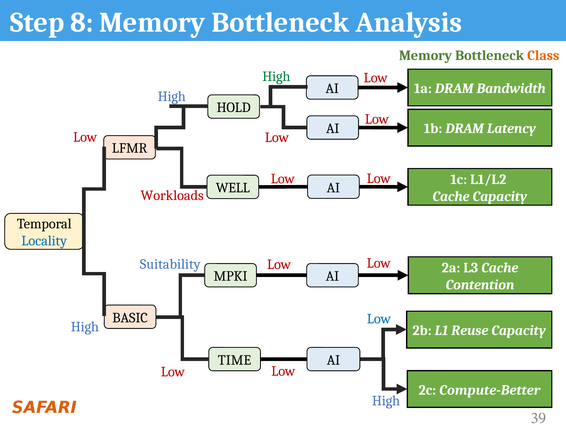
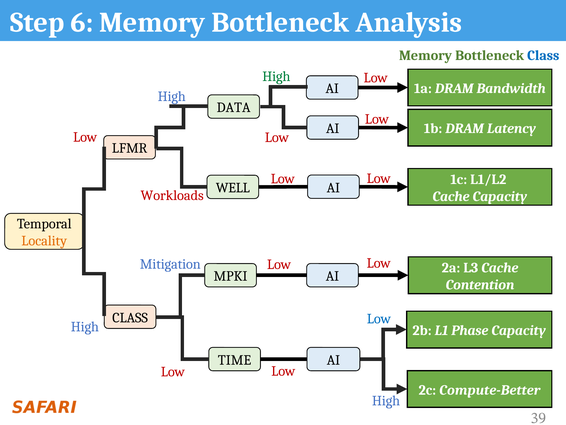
8: 8 -> 6 (82, 22)
Class colour: orange -> blue (543, 55)
HOLD: HOLD -> DATA (234, 107)
Locality colour: blue -> orange (44, 241)
Suitability: Suitability -> Mitigation (170, 264)
BASIC: BASIC -> CLASS (130, 317)
Reuse: Reuse -> Phase (470, 330)
